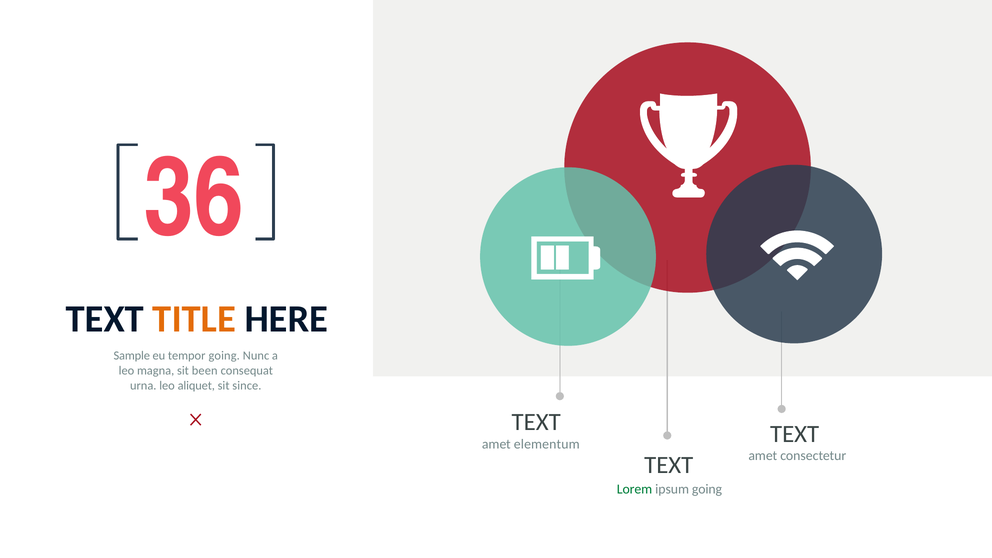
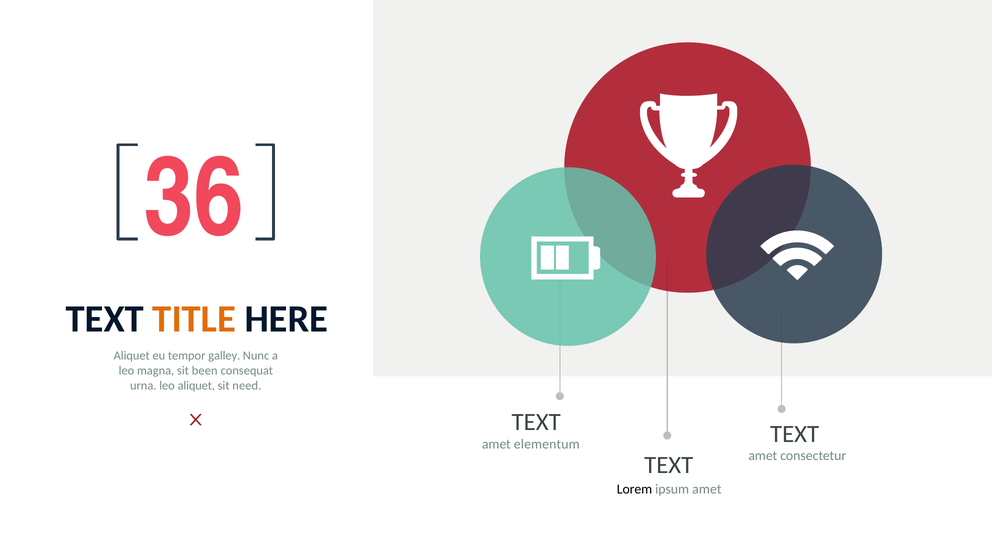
Sample: Sample -> Aliquet (132, 356)
tempor going: going -> galley (224, 356)
since: since -> need (247, 386)
Lorem colour: green -> black (634, 489)
ipsum going: going -> amet (707, 489)
